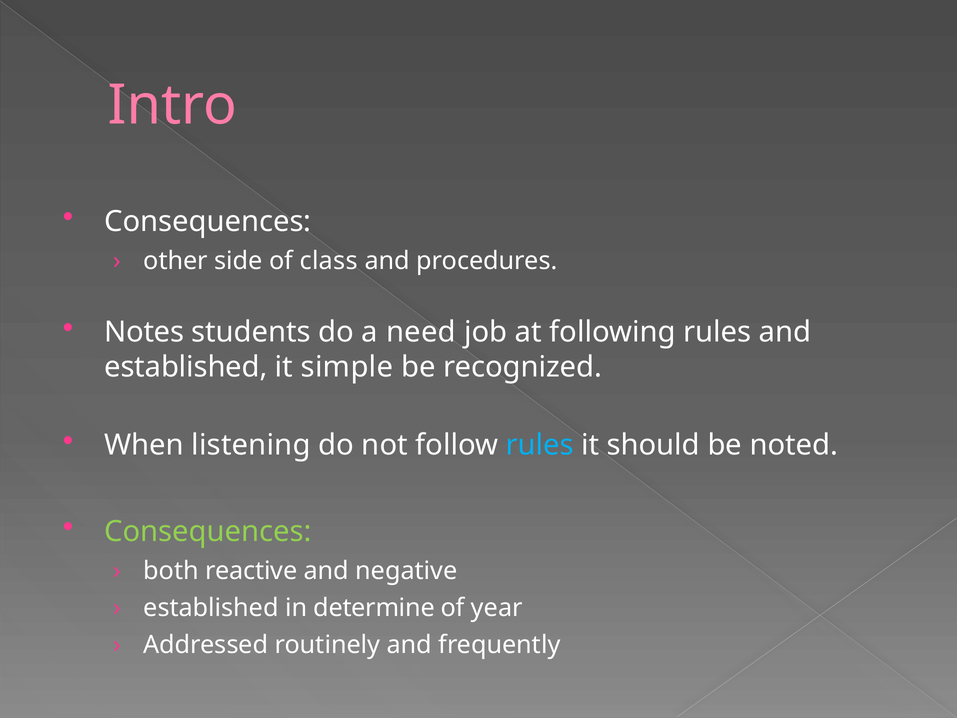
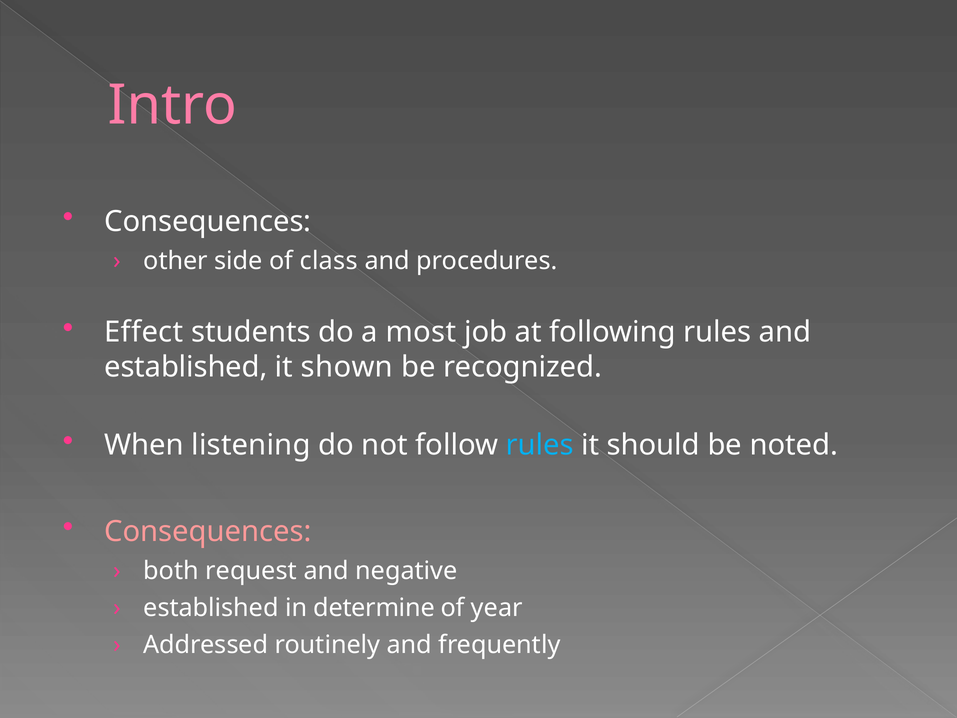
Notes: Notes -> Effect (144, 332)
need: need -> most (421, 332)
simple: simple -> shown (347, 367)
Consequences colour: light green -> pink (208, 531)
reactive: reactive -> request (251, 571)
